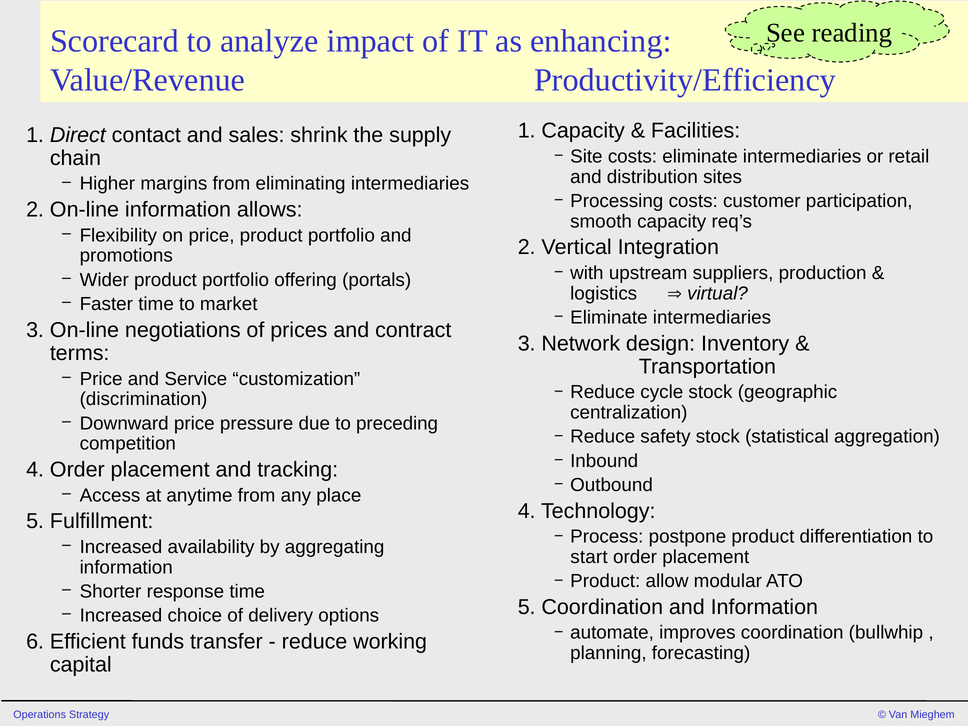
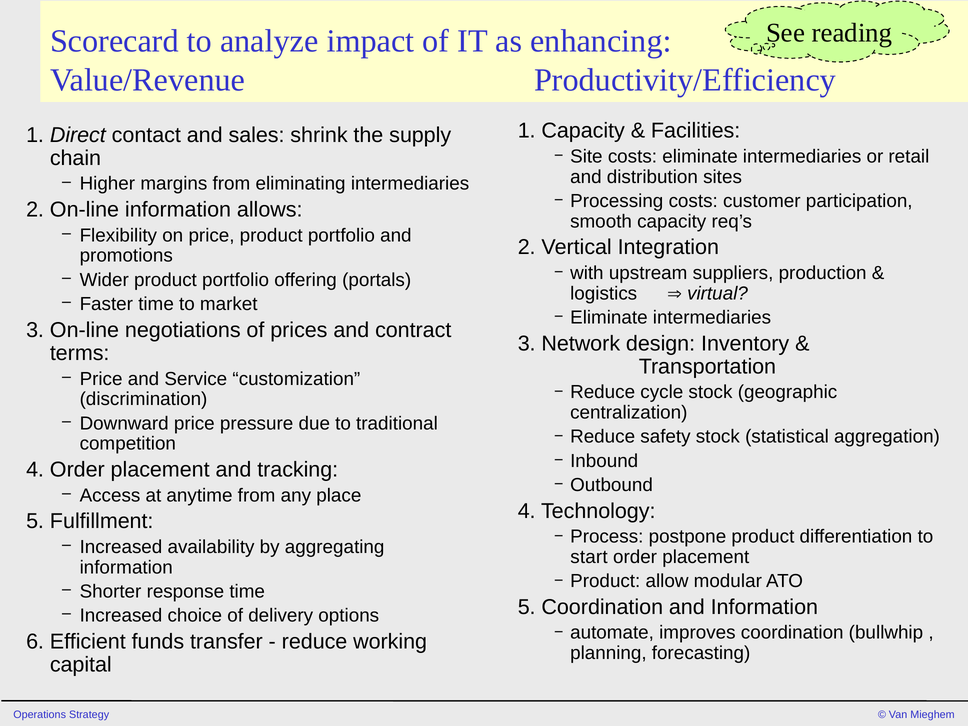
preceding: preceding -> traditional (397, 423)
